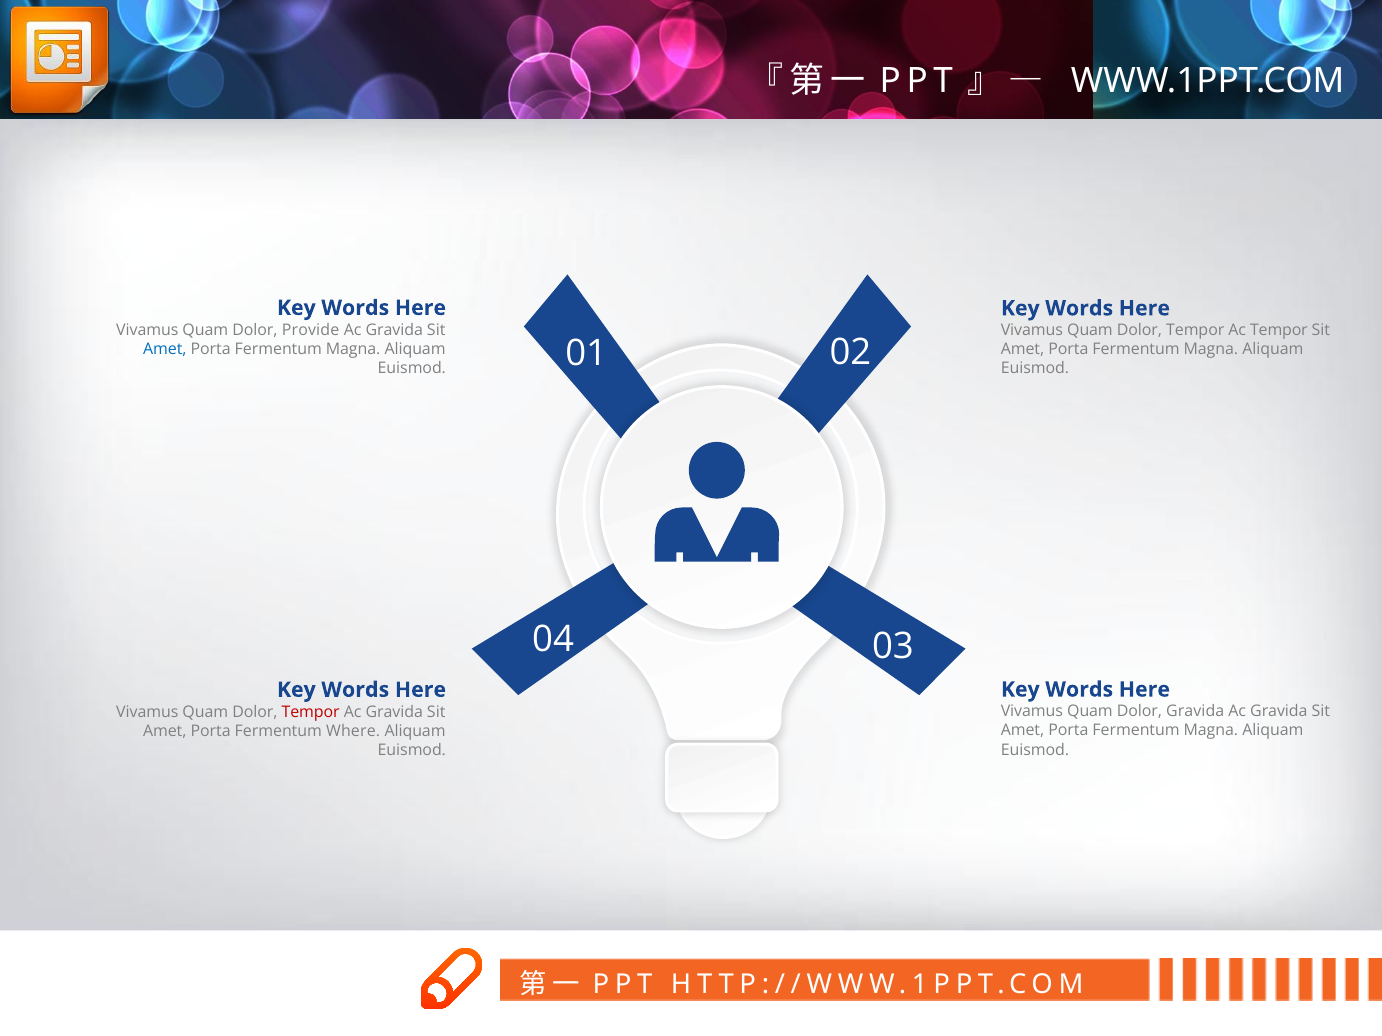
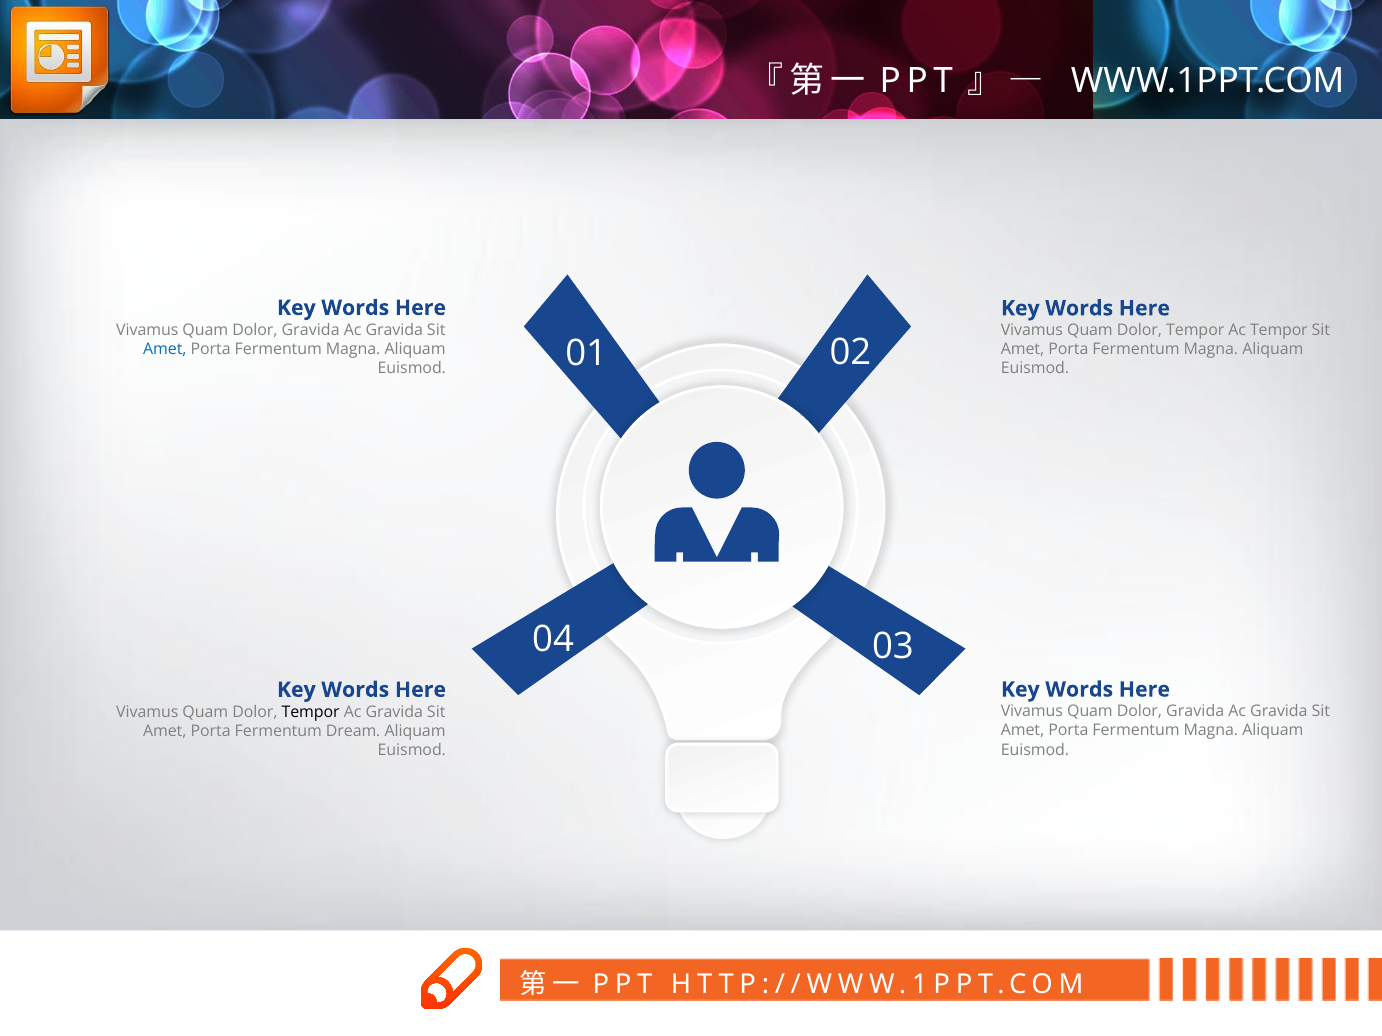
Provide: Provide -> Gravida (311, 330)
Tempor colour: red -> black (311, 712)
Where: Where -> Dream (353, 731)
